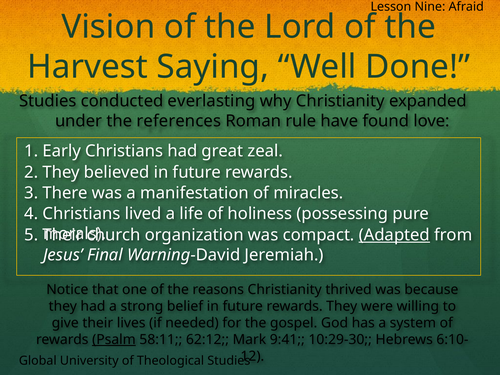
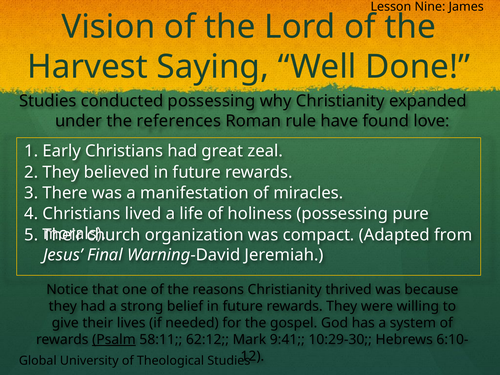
Afraid: Afraid -> James (466, 7)
conducted everlasting: everlasting -> possessing (211, 101)
Adapted underline: present -> none (394, 235)
